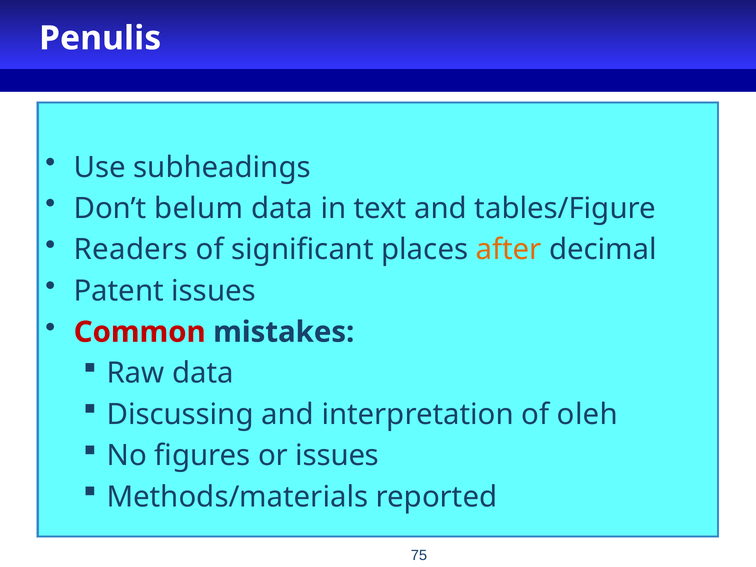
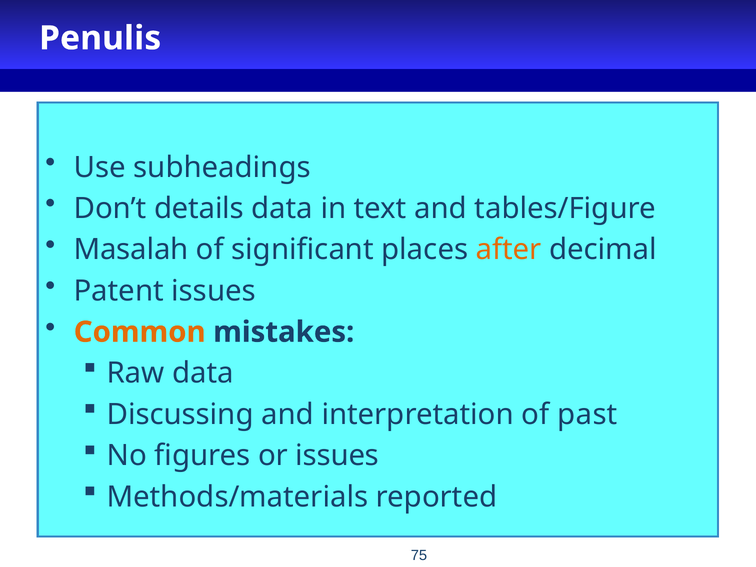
belum: belum -> details (199, 208)
Readers: Readers -> Masalah (131, 250)
Common colour: red -> orange (140, 332)
oleh: oleh -> past (587, 414)
